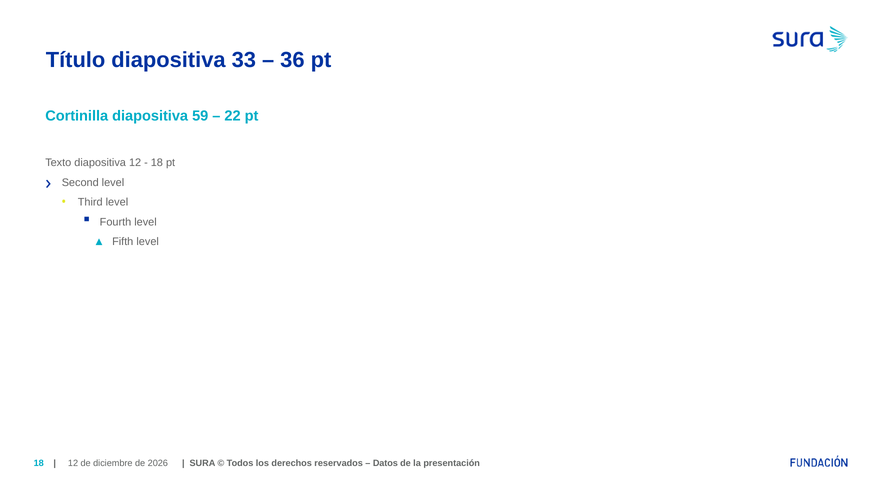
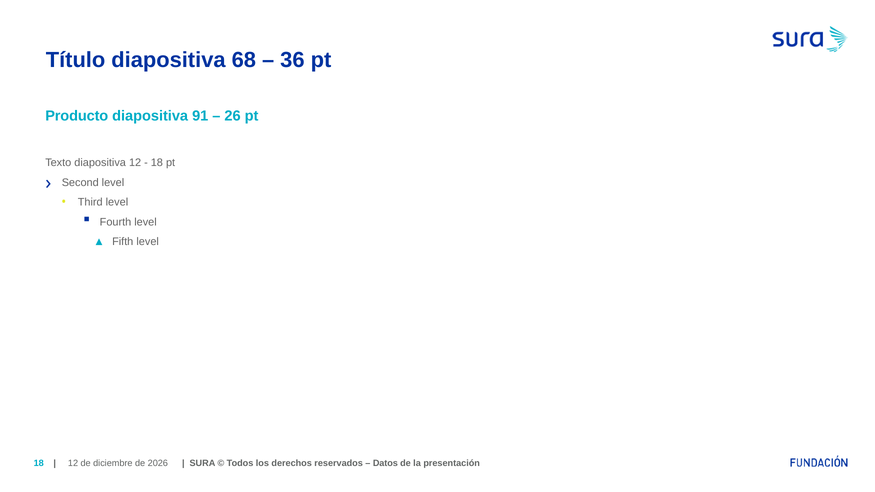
33: 33 -> 68 (244, 60)
Cortinilla: Cortinilla -> Producto (77, 116)
59: 59 -> 91 (200, 116)
22: 22 -> 26 (233, 116)
